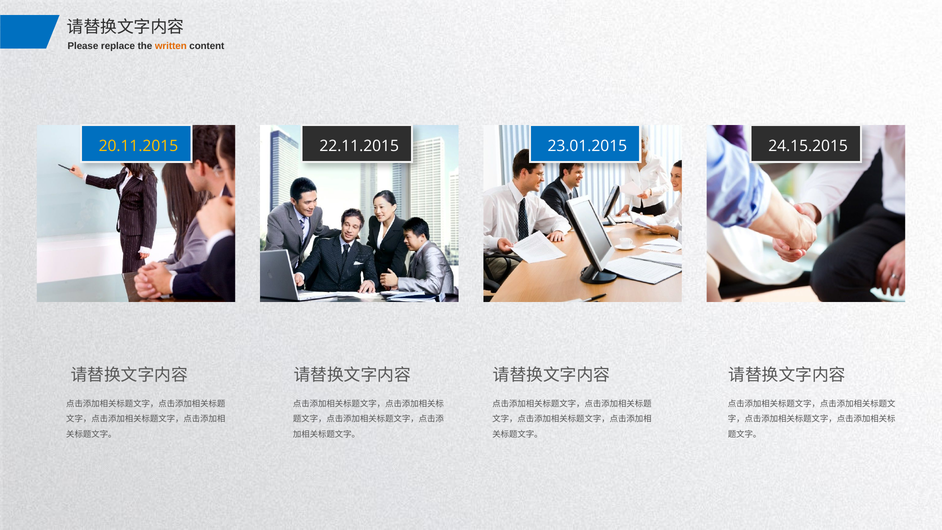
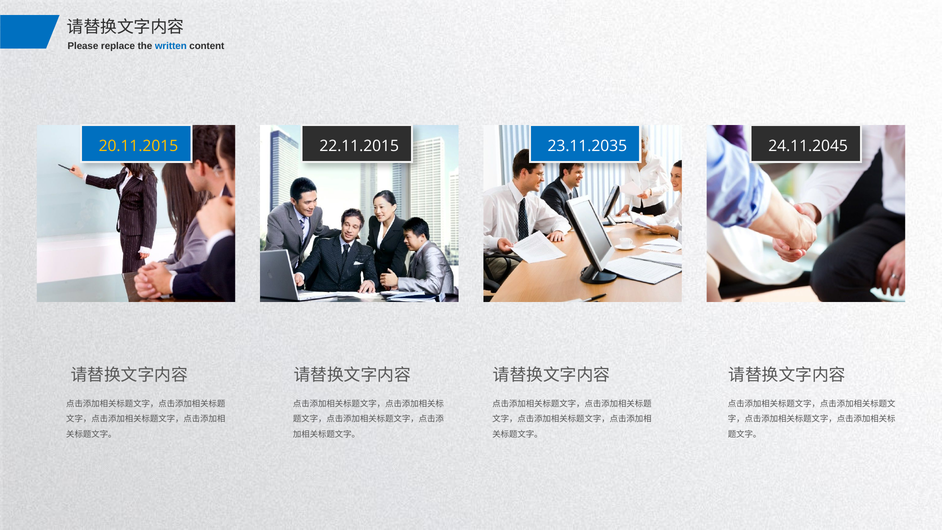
written colour: orange -> blue (171, 46)
23.01.2015: 23.01.2015 -> 23.11.2035 (587, 146)
24.15.2015: 24.15.2015 -> 24.11.2045 (808, 146)
